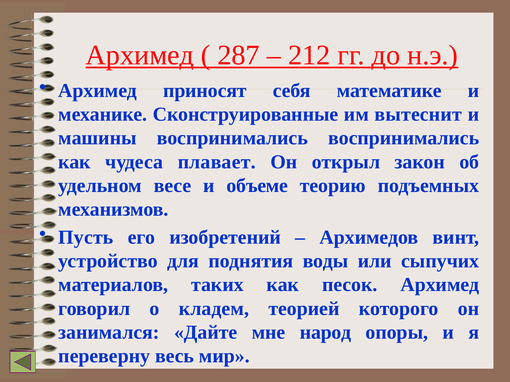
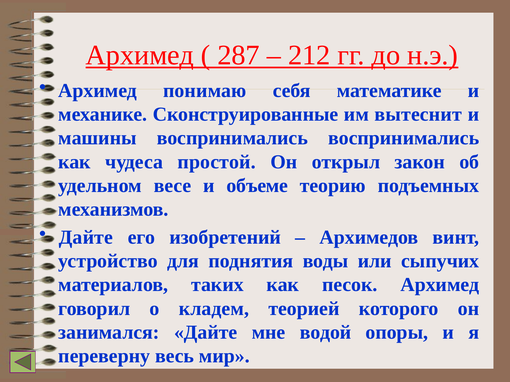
приносят: приносят -> понимаю (205, 91)
плавает: плавает -> простой (217, 162)
Пусть: Пусть -> Дайте (86, 238)
народ: народ -> водой (326, 333)
